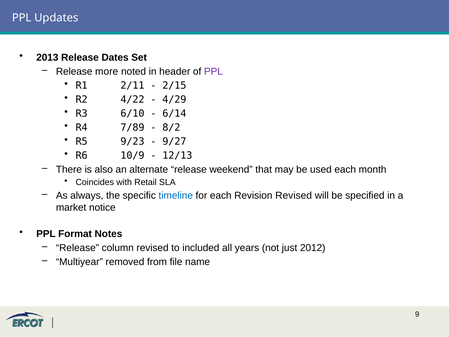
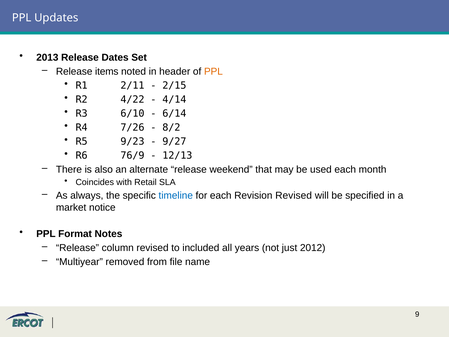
more: more -> items (107, 72)
PPL colour: purple -> orange (213, 72)
4/29: 4/29 -> 4/14 (174, 99)
7/89: 7/89 -> 7/26 (132, 127)
10/9: 10/9 -> 76/9 (132, 155)
